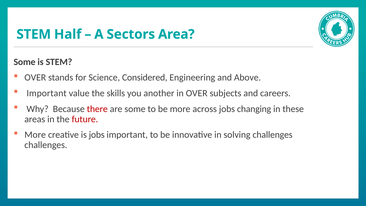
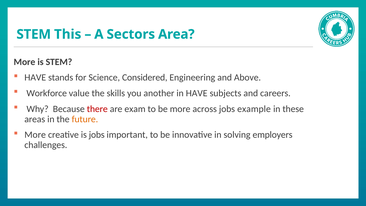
Half: Half -> This (68, 34)
Some: Some -> More (24, 62)
OVER: OVER -> HAVE (35, 78)
Important: Important -> Workforce (47, 93)
in OVER: OVER -> HAVE (197, 93)
are some: some -> exam (135, 109)
changing: changing -> example (254, 109)
future colour: red -> orange (85, 119)
solving challenges: challenges -> employers (273, 135)
